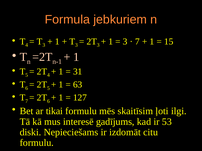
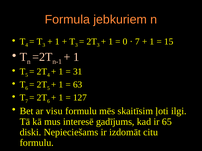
3: 3 -> 0 (125, 42)
tikai: tikai -> visu (54, 111)
53: 53 -> 65 (167, 122)
